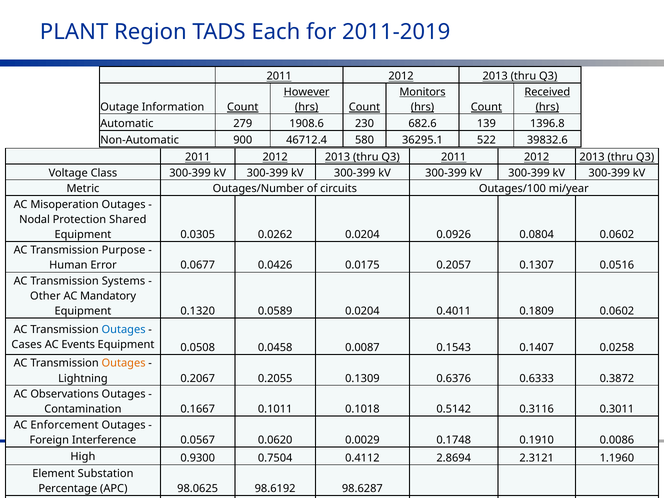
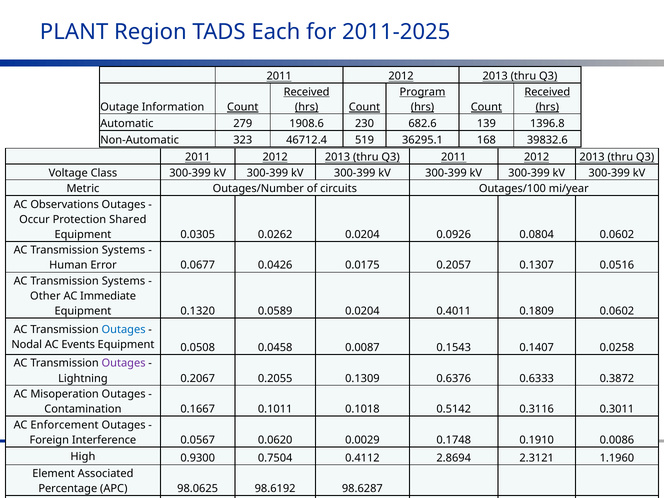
2011-2019: 2011-2019 -> 2011-2025 (396, 32)
However: However -> Received (307, 92)
Monitors: Monitors -> Program (422, 92)
900: 900 -> 323 (243, 140)
580: 580 -> 519 (365, 140)
522: 522 -> 168 (486, 140)
Misoperation: Misoperation -> Observations (65, 204)
Nodal: Nodal -> Occur (34, 219)
Purpose: Purpose -> Systems (124, 250)
Mandatory: Mandatory -> Immediate (108, 296)
Cases: Cases -> Nodal (27, 345)
Outages colour: orange -> purple (124, 363)
Observations: Observations -> Misoperation (65, 394)
Substation: Substation -> Associated (106, 474)
